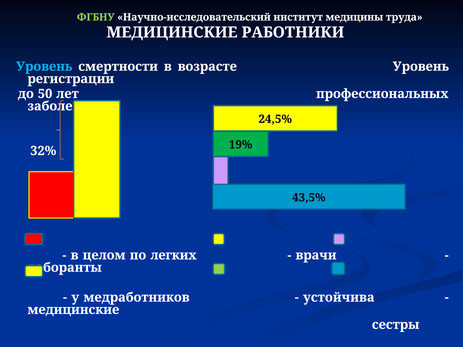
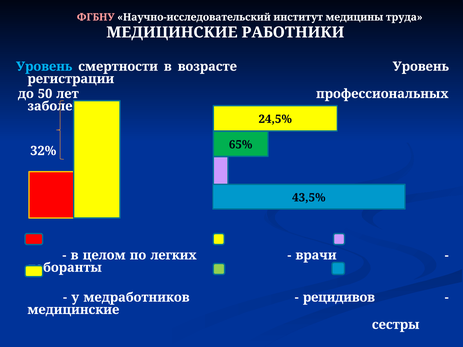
ФГБНУ colour: light green -> pink (96, 17)
19%: 19% -> 65% (241, 145)
устойчива: устойчива -> рецидивов (339, 298)
